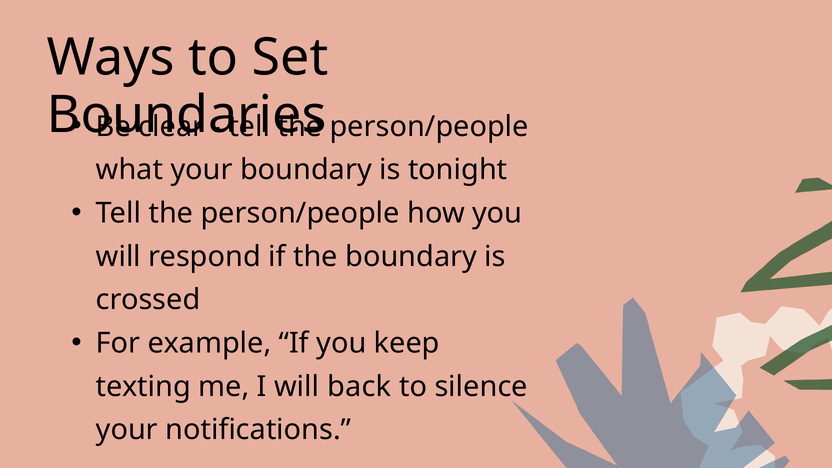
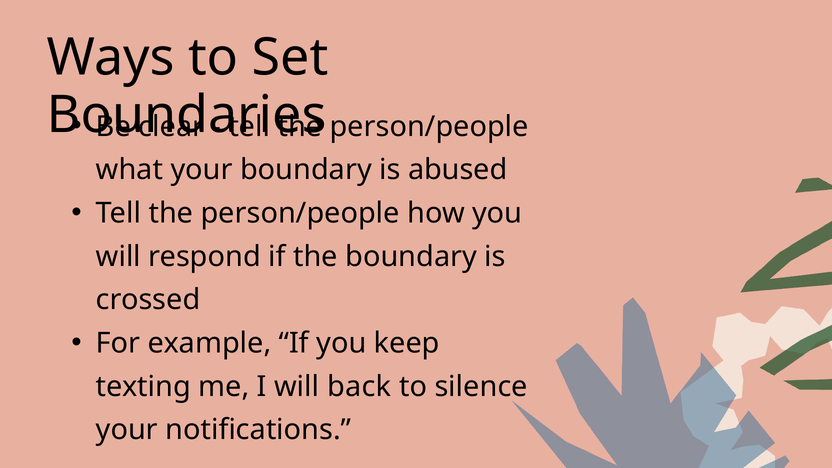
tonight: tonight -> abused (458, 170)
